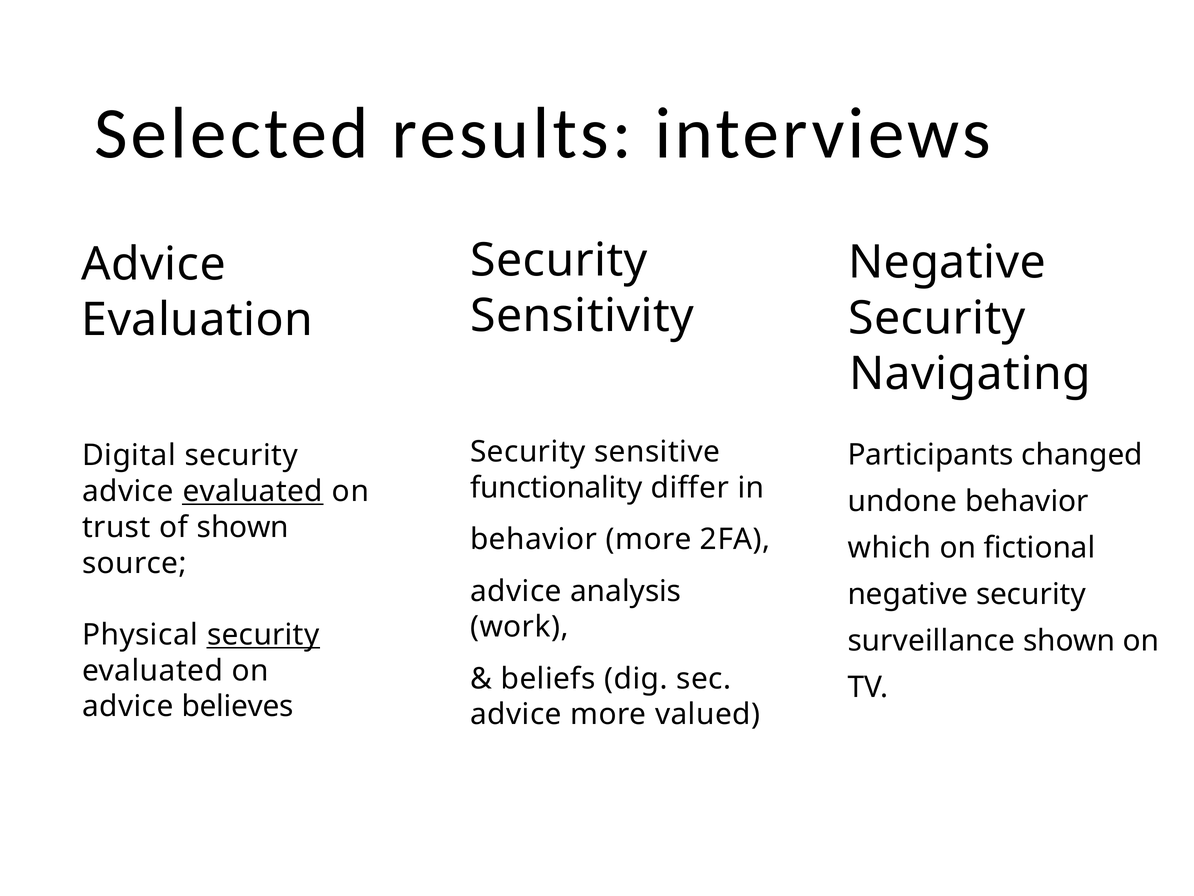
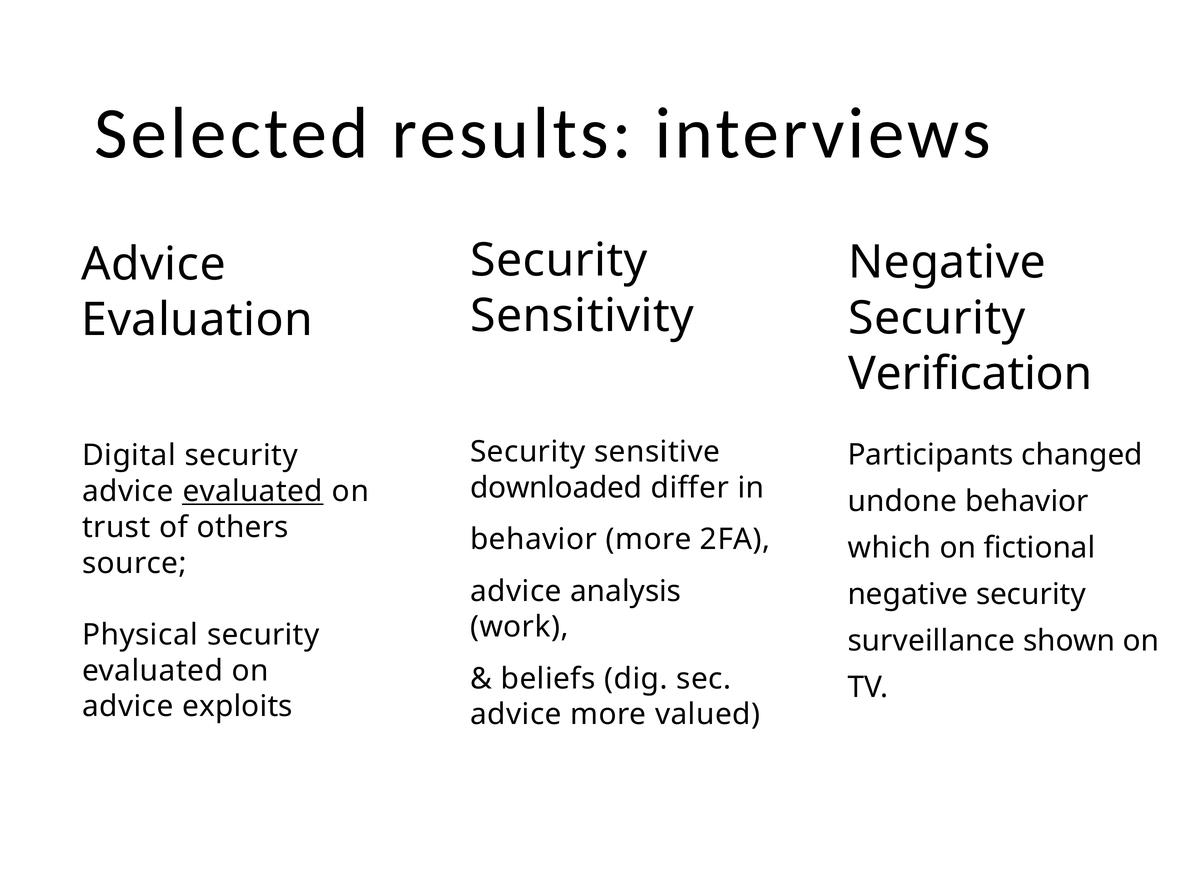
Navigating: Navigating -> Verification (970, 374)
functionality: functionality -> downloaded (556, 487)
of shown: shown -> others (243, 527)
security underline: present -> none (263, 634)
believes: believes -> exploits (237, 706)
